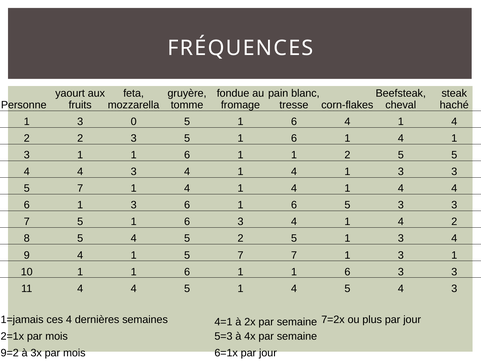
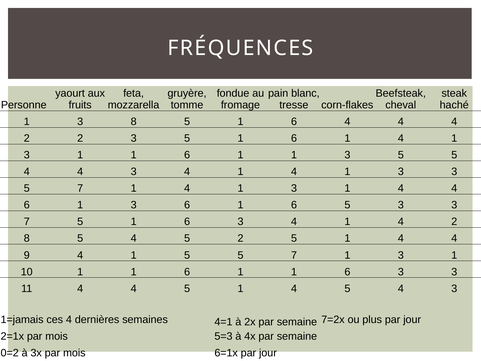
3 0: 0 -> 8 (134, 122)
6 4 1: 1 -> 4 (401, 122)
1 1 2: 2 -> 3 (347, 155)
4: 4 -> 3 (294, 188)
2 5 1 3: 3 -> 4 (401, 238)
1 5 7: 7 -> 5 (241, 255)
9=2: 9=2 -> 0=2 (10, 353)
